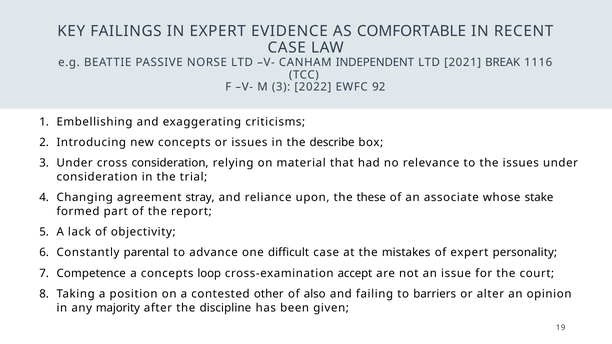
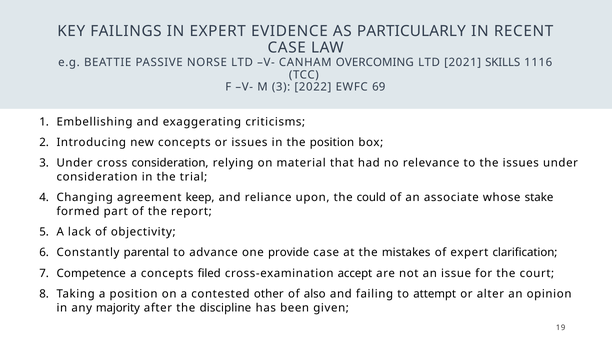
COMFORTABLE: COMFORTABLE -> PARTICULARLY (411, 31)
INDEPENDENT: INDEPENDENT -> OVERCOMING (375, 62)
BREAK: BREAK -> SKILLS (503, 62)
92: 92 -> 69 (379, 87)
the describe: describe -> position (332, 143)
stray: stray -> keep (200, 198)
these: these -> could (371, 198)
difficult: difficult -> provide (289, 253)
personality: personality -> clarification (525, 253)
loop: loop -> filed (209, 274)
barriers: barriers -> attempt (435, 294)
